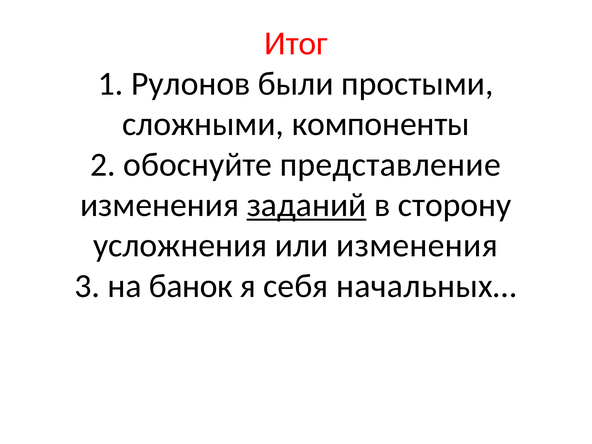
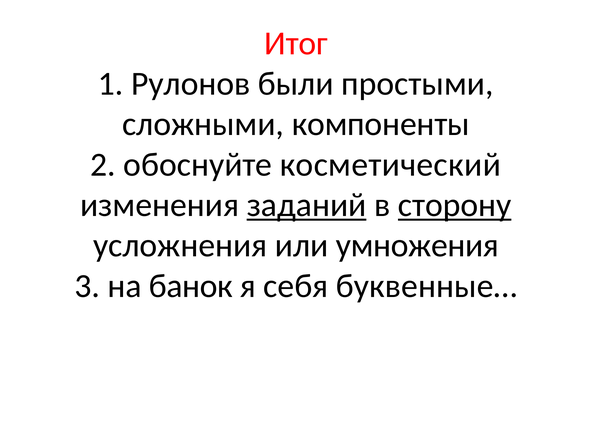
представление: представление -> косметический (390, 165)
сторону underline: none -> present (455, 205)
или изменения: изменения -> умножения (417, 245)
начальных…: начальных… -> буквенные… (426, 286)
